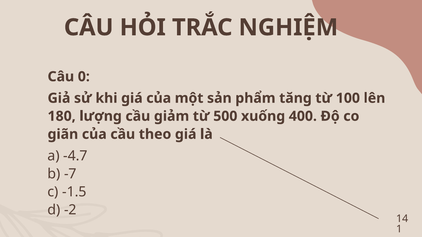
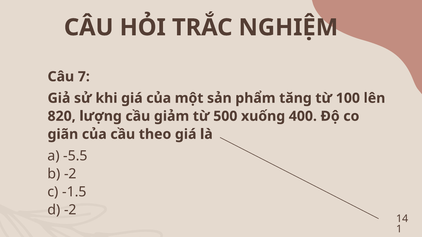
0: 0 -> 7 (84, 77)
180: 180 -> 820 (62, 116)
-4.7: -4.7 -> -5.5 (76, 156)
b -7: -7 -> -2 (70, 174)
